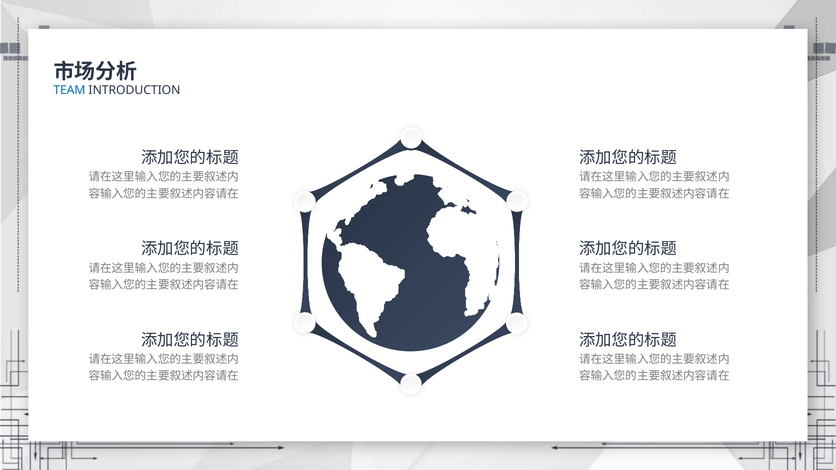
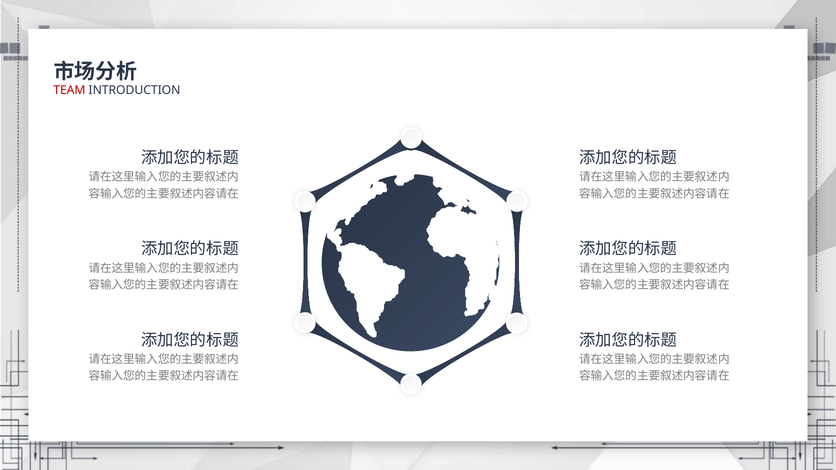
TEAM colour: blue -> red (69, 90)
